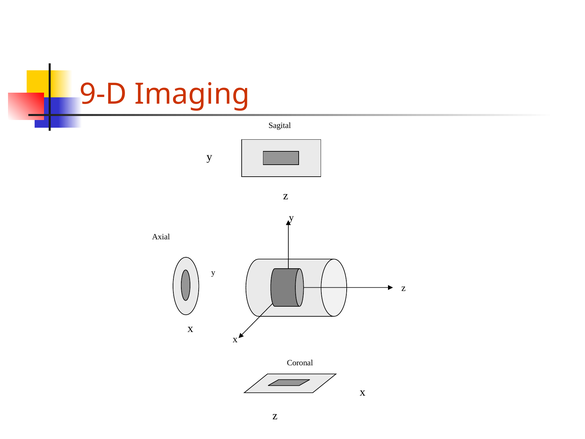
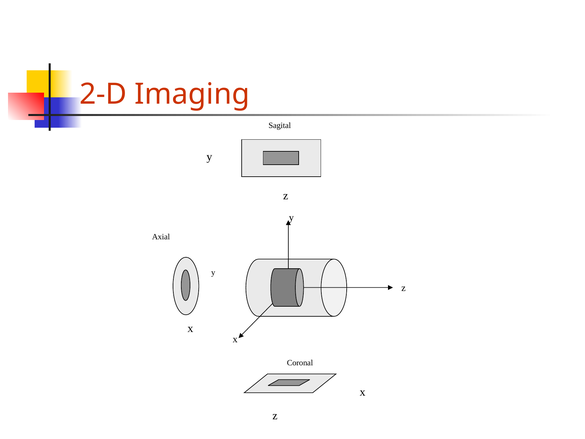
9-D: 9-D -> 2-D (103, 94)
